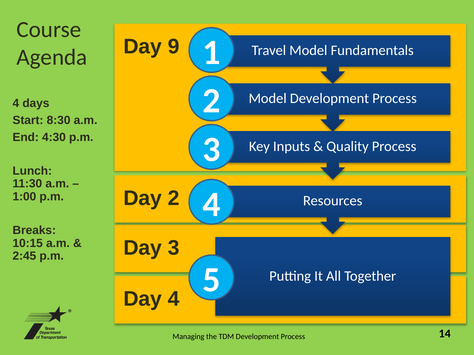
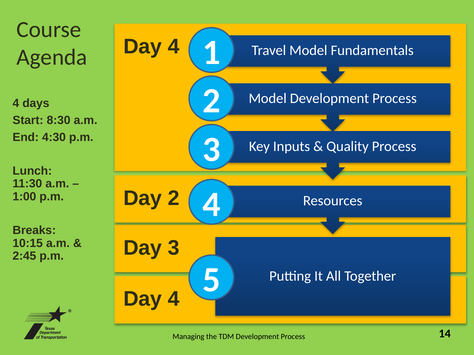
9: 9 -> 4 (174, 47)
